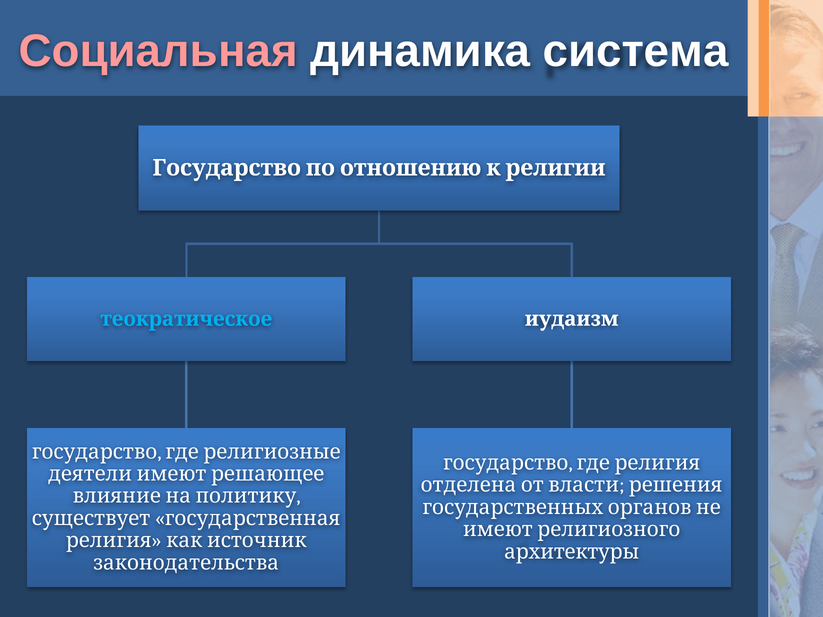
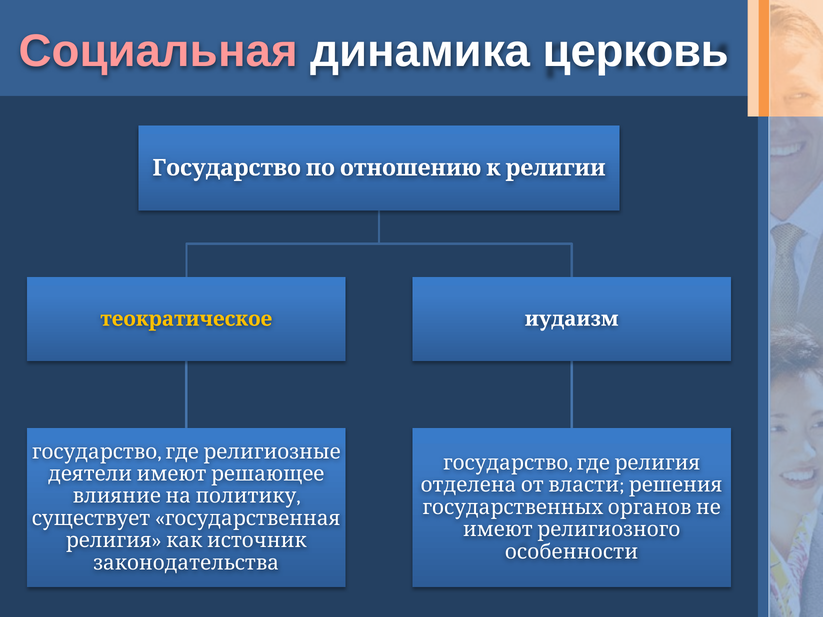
система: система -> церковь (636, 51)
теократическое colour: light blue -> yellow (186, 319)
архитектуры: архитектуры -> особенности (572, 552)
